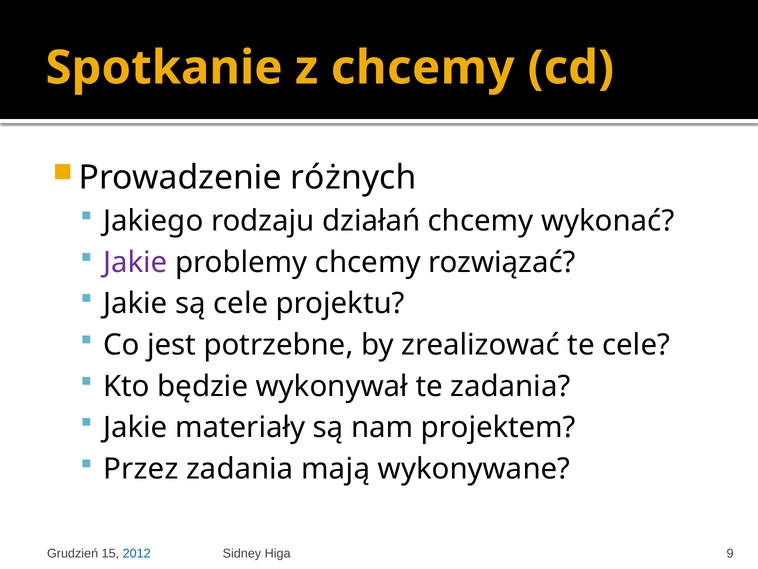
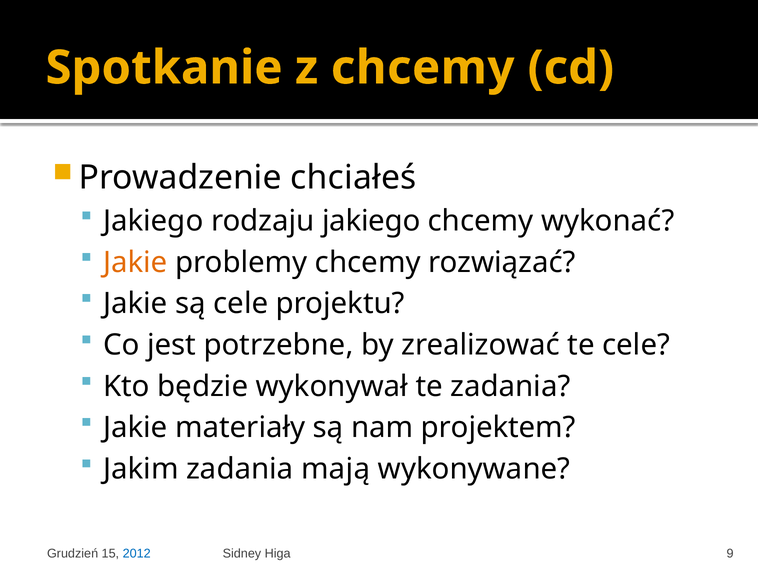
różnych: różnych -> chciałeś (353, 177)
rodzaju działań: działań -> jakiego (371, 221)
Jakie colour: purple -> orange (135, 262)
Przez: Przez -> Jakim (141, 469)
